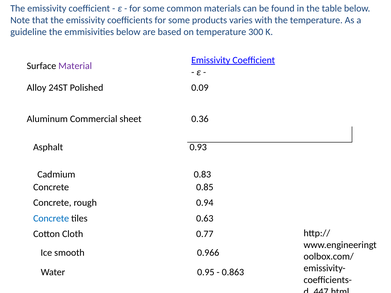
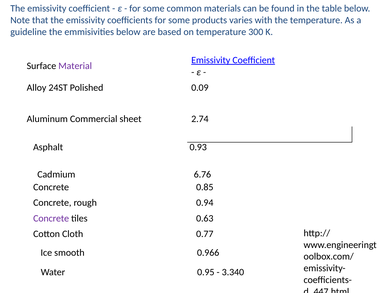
0.36: 0.36 -> 2.74 (200, 119)
0.83: 0.83 -> 6.76 (202, 175)
Concrete colour: blue -> purple (51, 219)
0.863: 0.863 -> 3.340 (233, 272)
